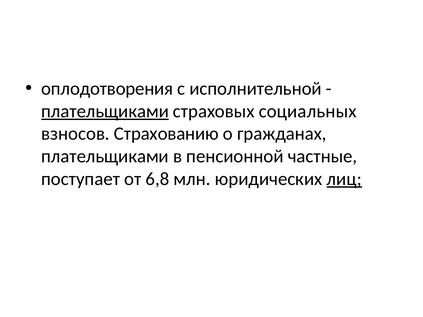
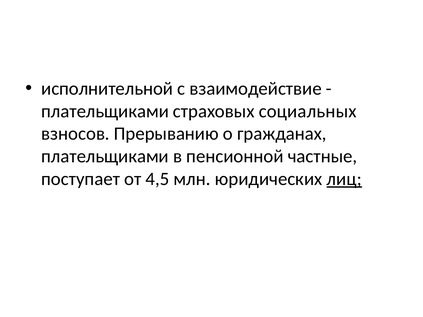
оплодотворения: оплодотворения -> исполнительной (107, 89)
исполнительной: исполнительной -> взаимодействие (256, 89)
плательщиками underline: present -> none (105, 111)
Страхованию: Страхованию -> Прерыванию (166, 134)
6,8: 6,8 -> 4,5 (157, 179)
